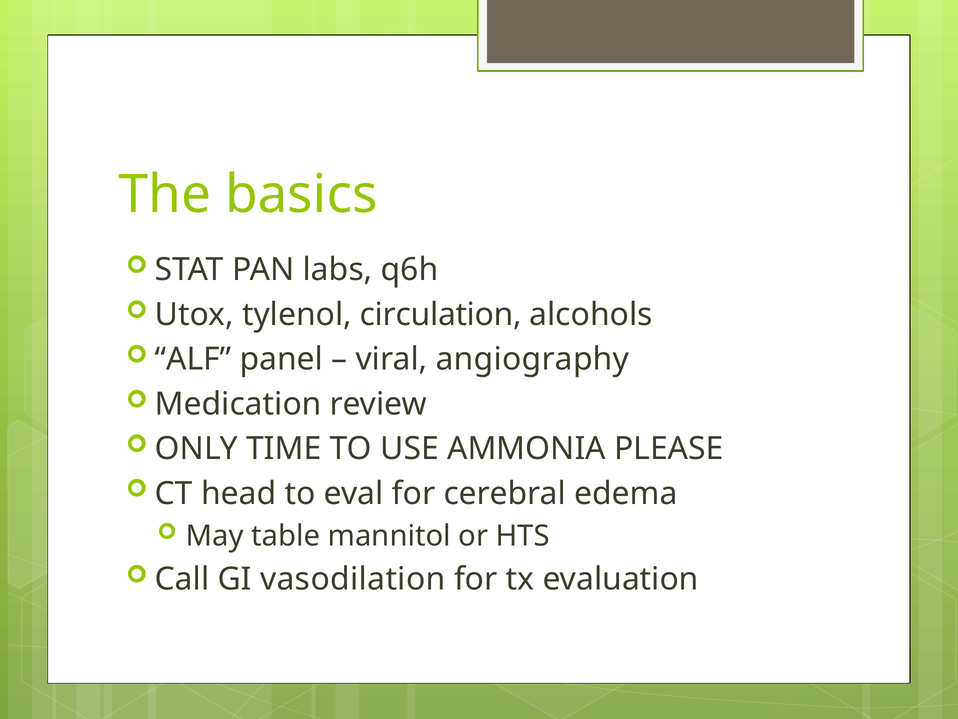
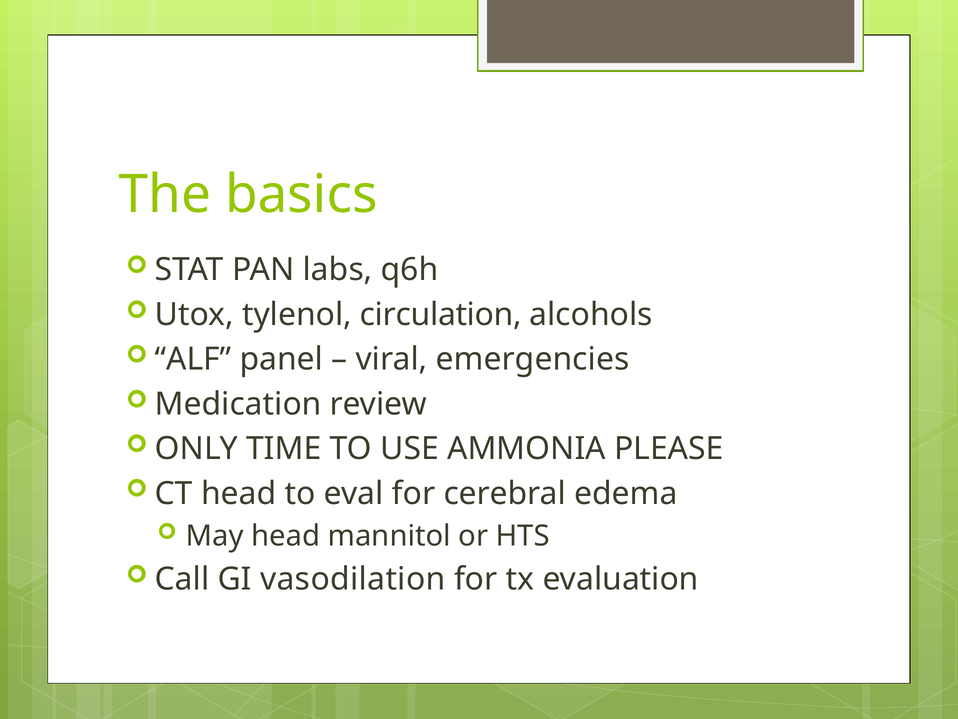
angiography: angiography -> emergencies (533, 359)
May table: table -> head (286, 535)
